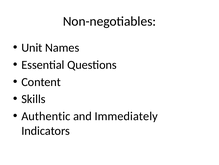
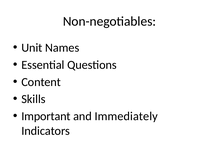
Authentic: Authentic -> Important (46, 116)
